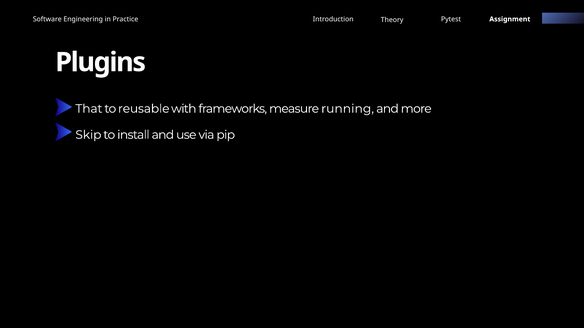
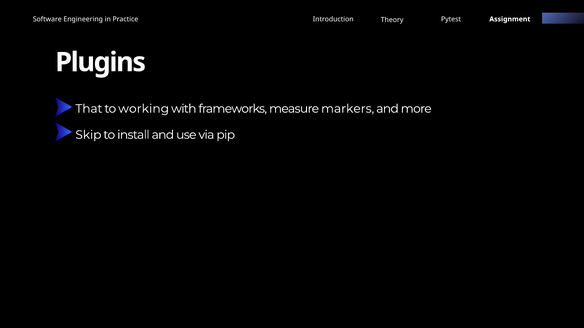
reusable: reusable -> working (144, 109)
running: running -> markers (348, 109)
